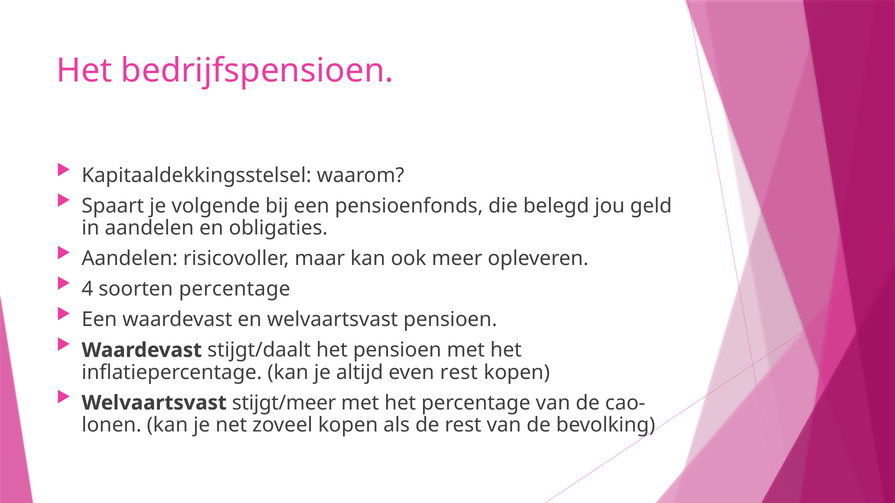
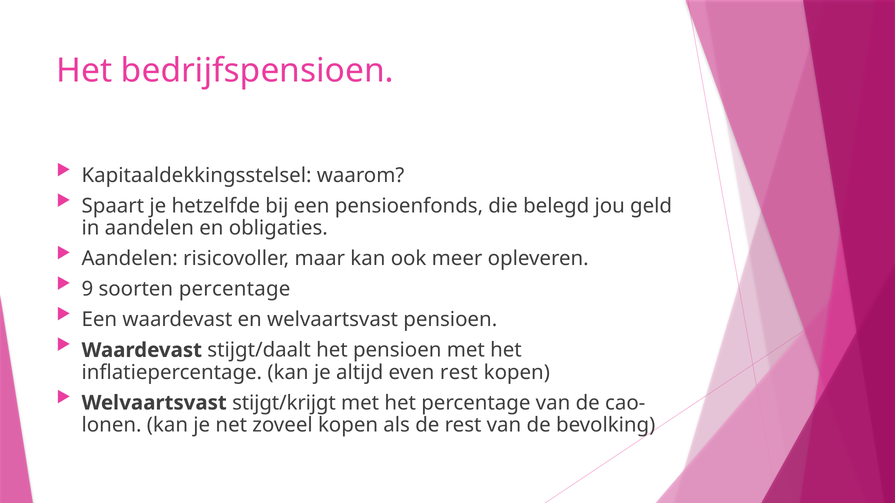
volgende: volgende -> hetzelfde (216, 206)
4: 4 -> 9 (87, 289)
stijgt/meer: stijgt/meer -> stijgt/krijgt (284, 403)
